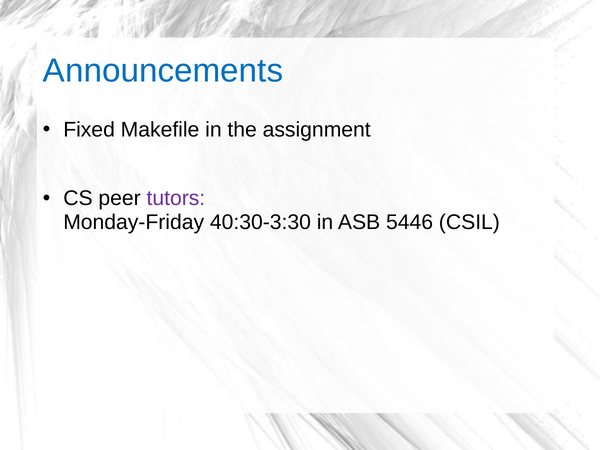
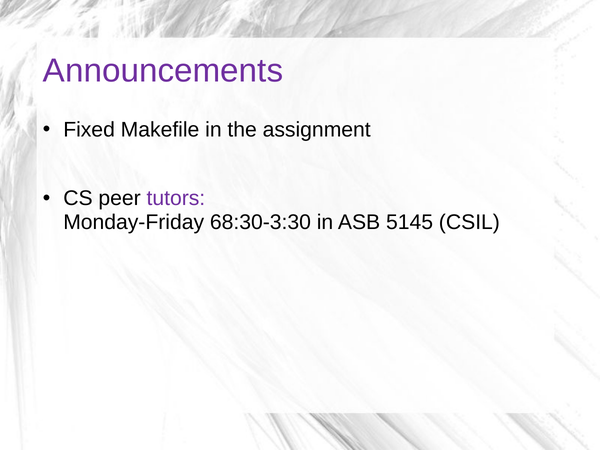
Announcements colour: blue -> purple (163, 71)
40:30-3:30: 40:30-3:30 -> 68:30-3:30 (260, 222)
5446: 5446 -> 5145 (410, 222)
